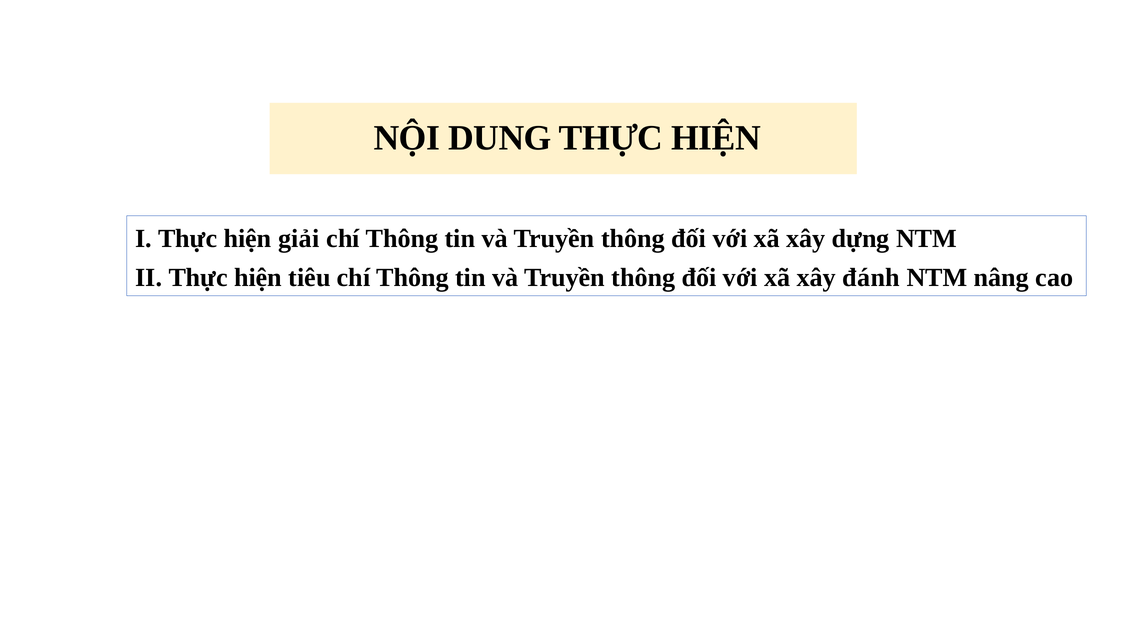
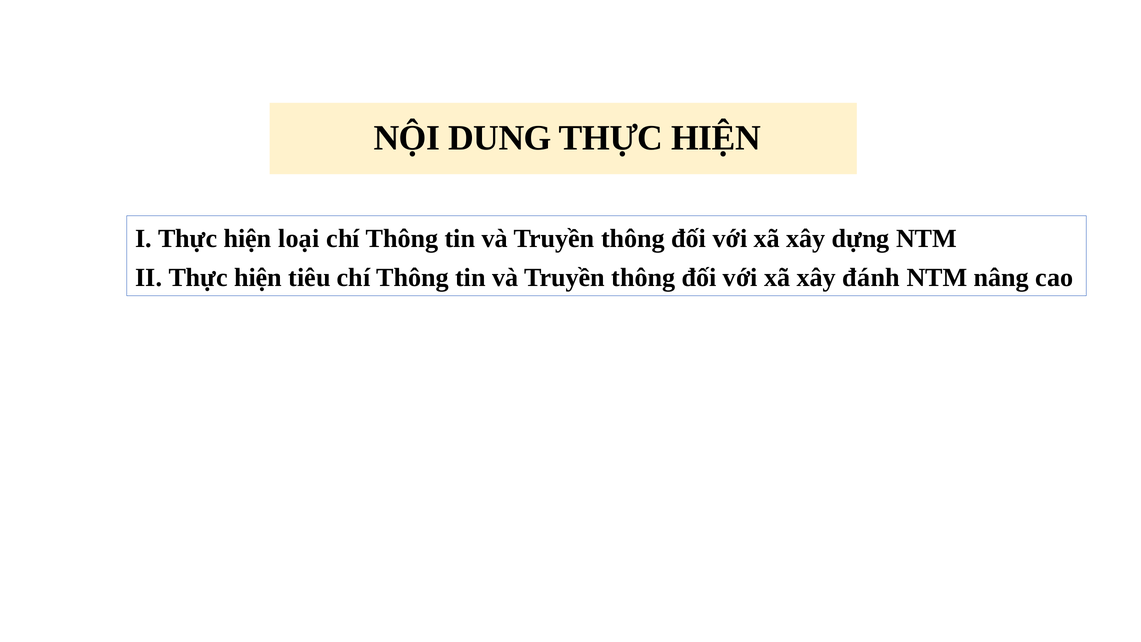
giải: giải -> loại (299, 238)
